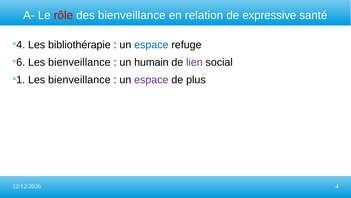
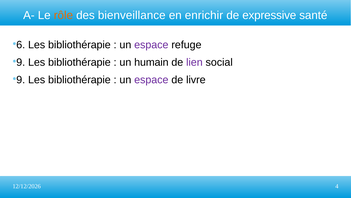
rôle colour: red -> orange (63, 15)
relation: relation -> enrichir (204, 15)
4: 4 -> 6 (21, 45)
espace colour: blue -> purple (151, 45)
6: 6 -> 9 (21, 62)
bienveillance: bienveillance -> bibliothérapie (79, 62)
1: 1 -> 9 (21, 80)
bienveillance: bienveillance -> bibliothérapie (79, 80)
plus: plus -> livre (196, 80)
